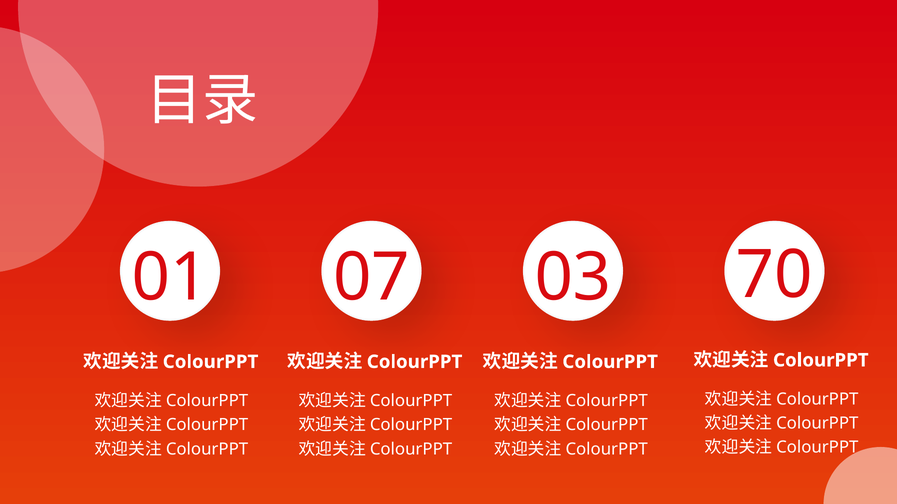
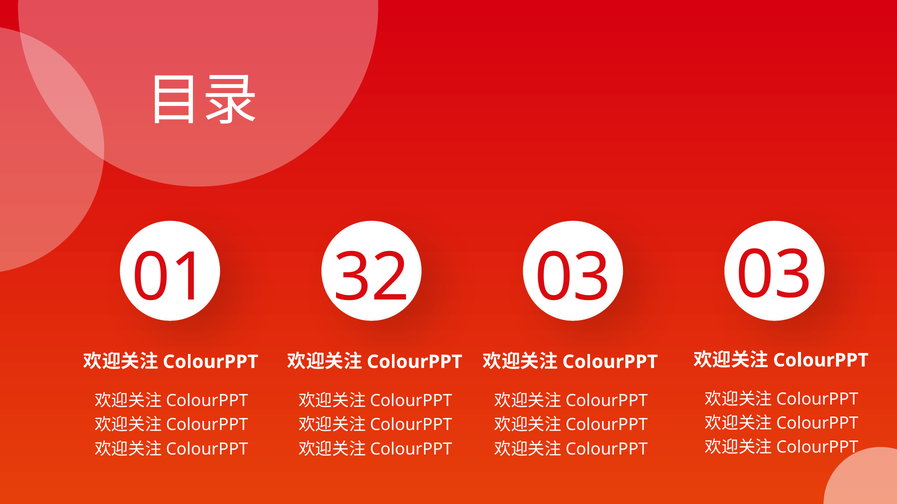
07: 07 -> 32 (371, 278)
03 70: 70 -> 03 (774, 275)
